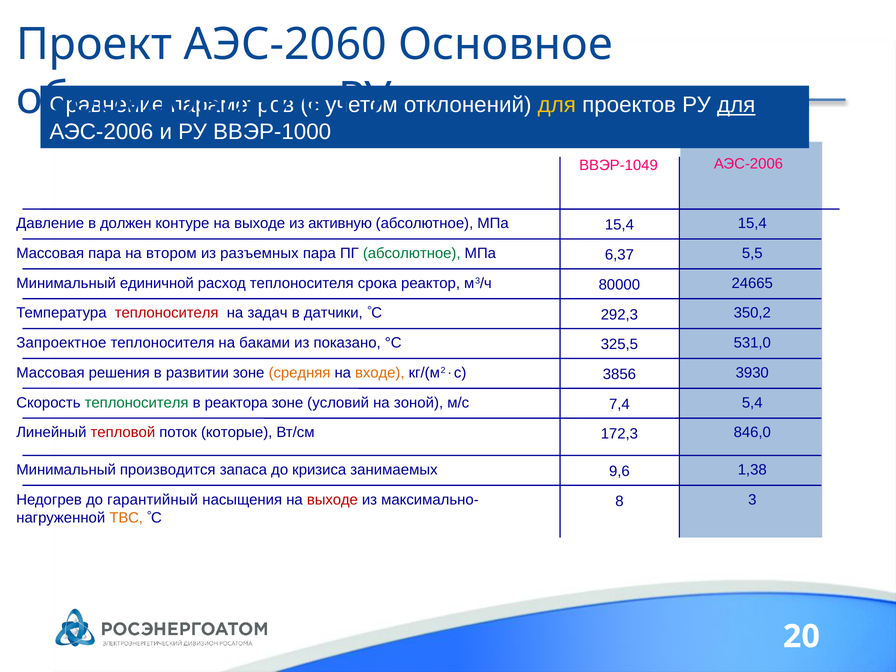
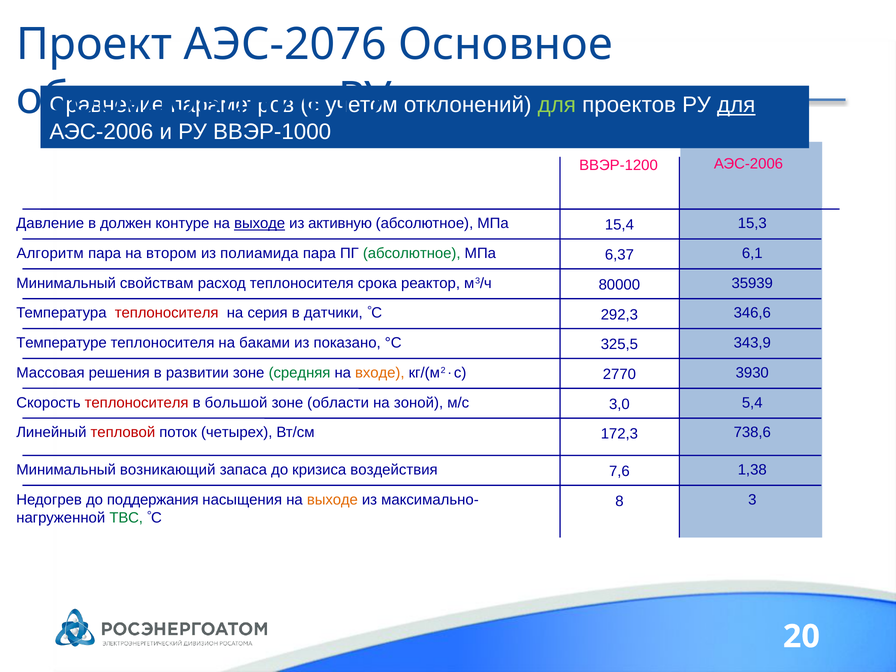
АЭС-2060: АЭС-2060 -> АЭС-2076 (285, 45)
для colour: yellow -> light green (557, 105)
ВВЭР-1049: ВВЭР-1049 -> ВВЭР-1200 (618, 165)
выходе underline: none -> present (260, 223)
МПа 15,4: 15,4 -> 15,3 (752, 223)
Массовая: Массовая -> Алгоритм (50, 253)
разъемных: разъемных -> полиамида (259, 253)
5,5: 5,5 -> 6,1 (752, 253)
единичной: единичной -> свойствам (157, 283)
24665: 24665 -> 35939 (752, 283)
задач: задач -> серия (268, 313)
350,2: 350,2 -> 346,6 (752, 313)
Запроектное: Запроектное -> Температуре (61, 343)
531,0: 531,0 -> 343,9 (752, 343)
средняя colour: orange -> green (300, 373)
3856: 3856 -> 2770 (619, 374)
теплоносителя colour: green -> red (137, 403)
реактора: реактора -> большой (236, 403)
условий: условий -> области (338, 403)
7,4: 7,4 -> 3,0 (619, 404)
которые: которые -> четырех (237, 432)
846,0: 846,0 -> 738,6 (752, 432)
производится: производится -> возникающий (168, 470)
занимаемых: занимаемых -> воздействия (394, 470)
9,6: 9,6 -> 7,6 (619, 471)
гарантийный: гарантийный -> поддержания (153, 500)
выходе colour: red -> orange (332, 500)
ТВС colour: orange -> green (126, 518)
